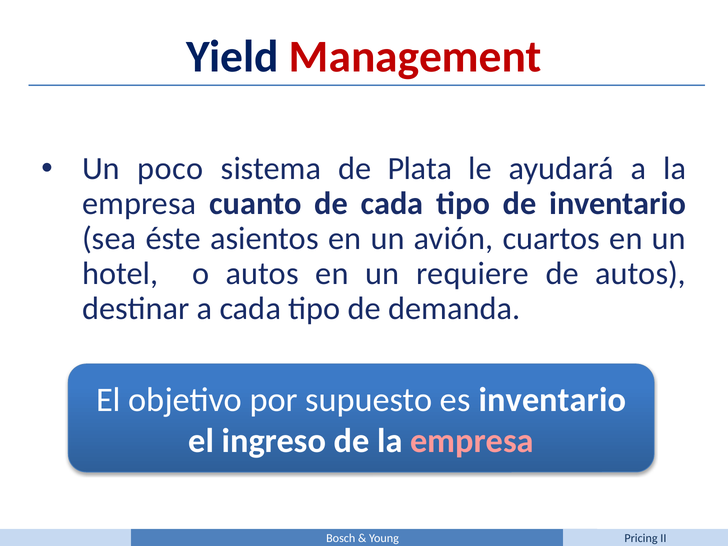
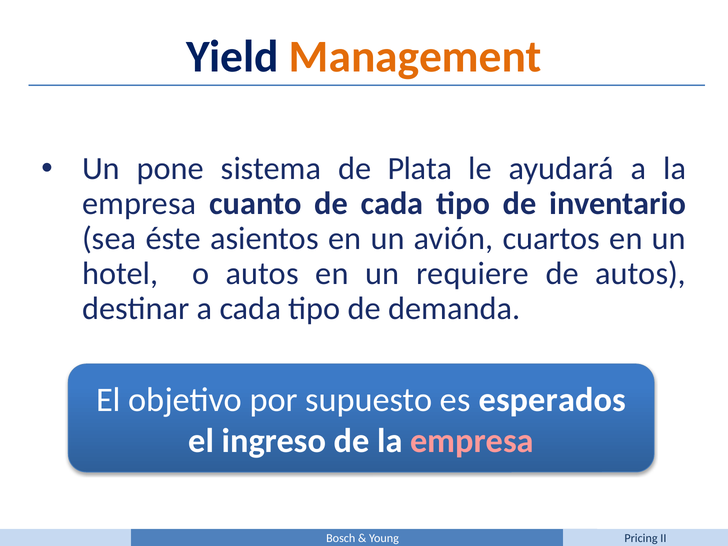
Management colour: red -> orange (415, 57)
poco: poco -> pone (170, 169)
es inventario: inventario -> esperados (552, 400)
